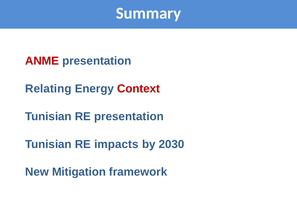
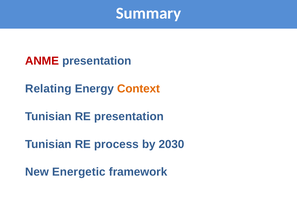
Context colour: red -> orange (139, 89)
impacts: impacts -> process (116, 144)
Mitigation: Mitigation -> Energetic (79, 172)
